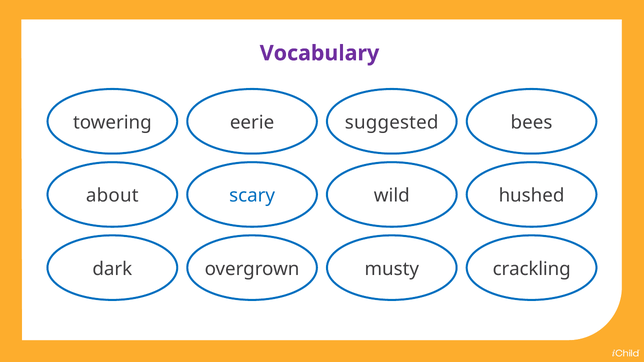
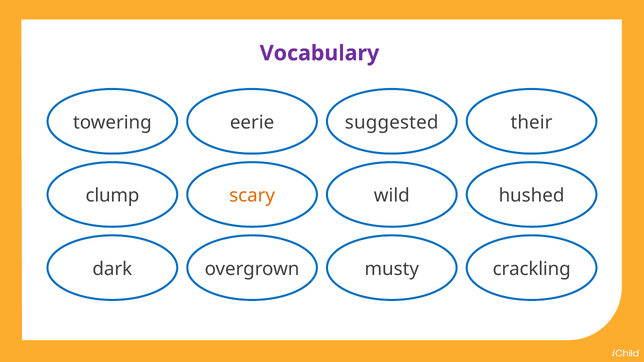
bees: bees -> their (532, 123)
about: about -> clump (112, 196)
scary colour: blue -> orange (252, 196)
